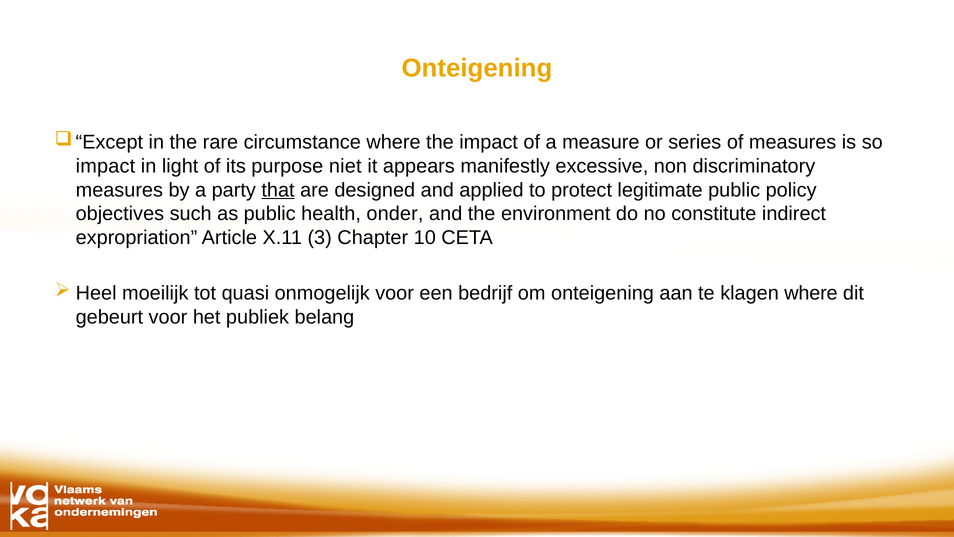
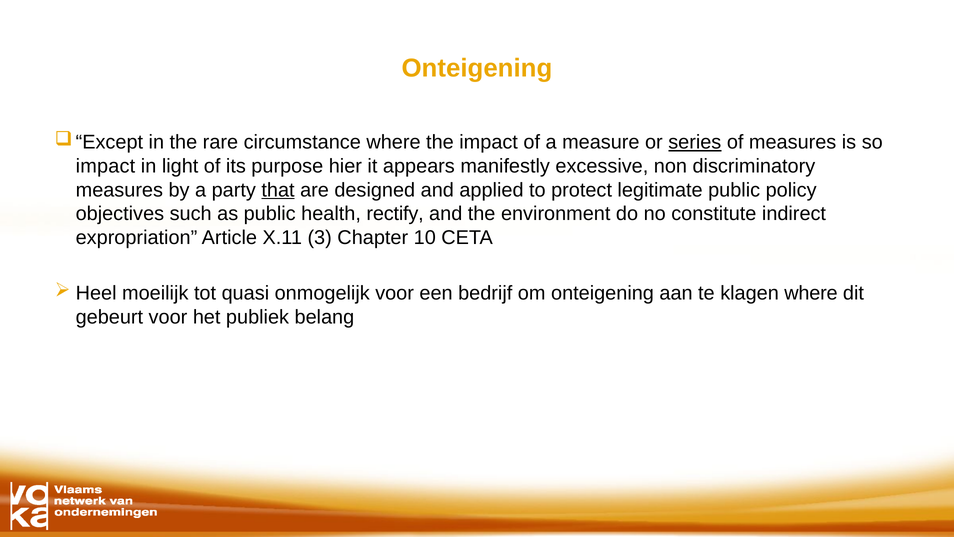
series underline: none -> present (695, 142)
niet: niet -> hier (345, 166)
onder: onder -> rectify (395, 214)
